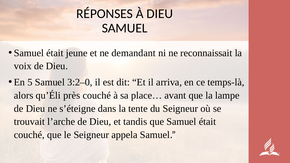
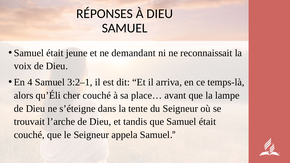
5: 5 -> 4 (30, 82)
3:2–0: 3:2–0 -> 3:2–1 (80, 82)
près: près -> cher (72, 95)
